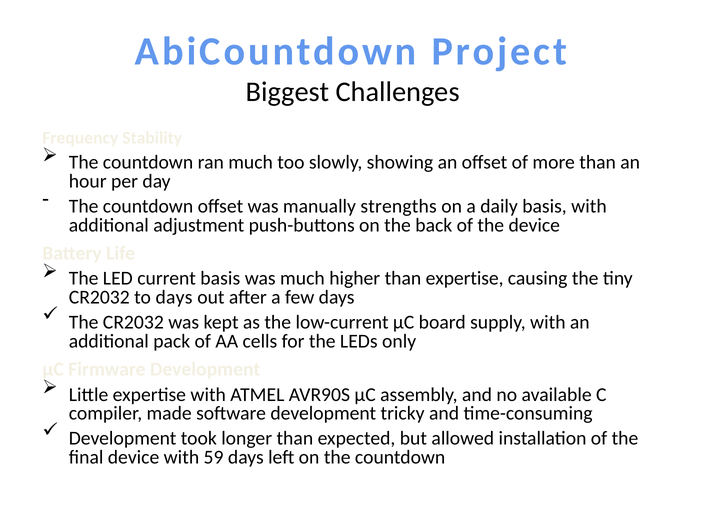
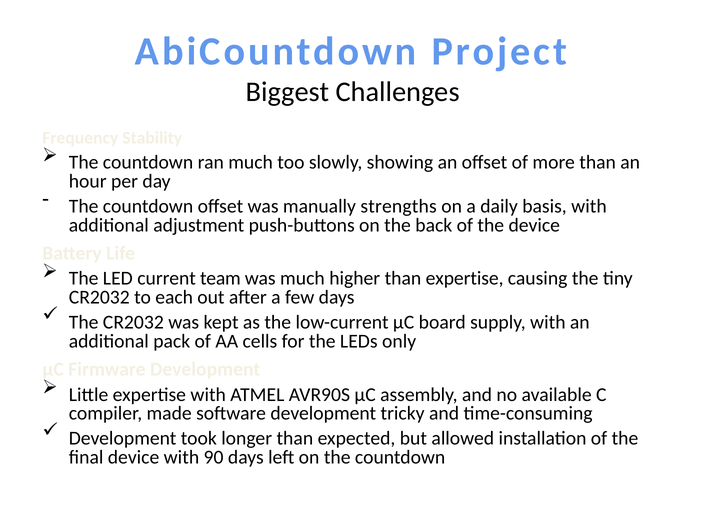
current basis: basis -> team (220, 279)
to days: days -> each (174, 298)
59: 59 -> 90 (214, 458)
